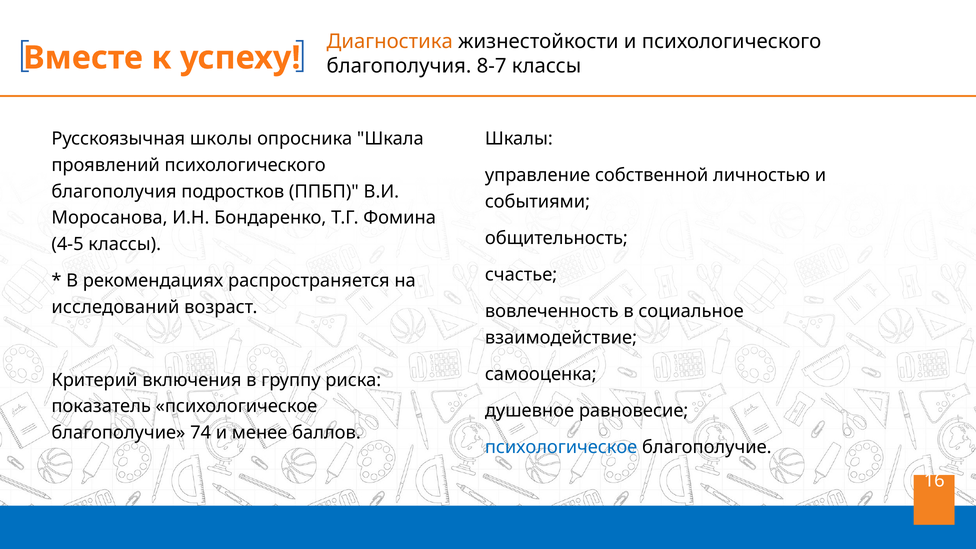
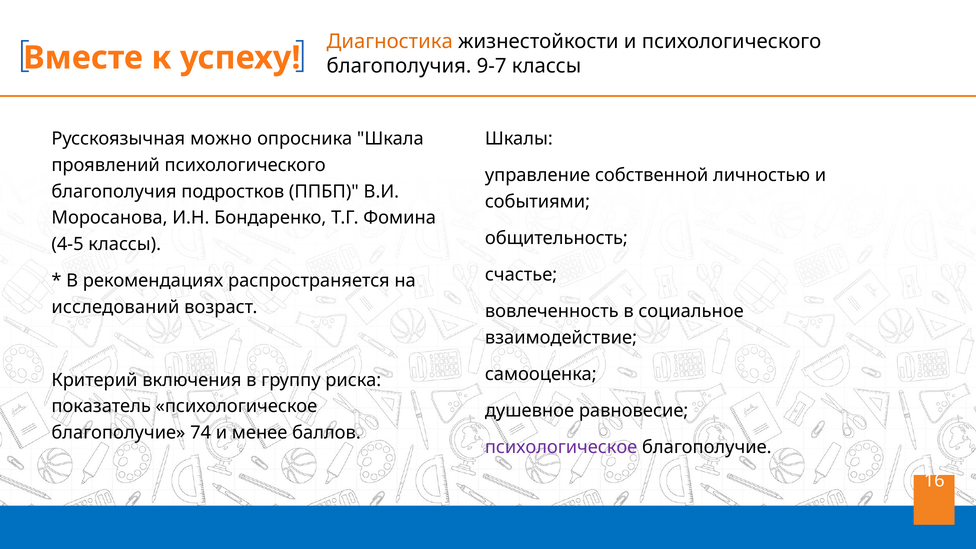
8-7: 8-7 -> 9-7 (492, 66)
школы: школы -> можно (221, 139)
психологическое colour: blue -> purple (561, 447)
